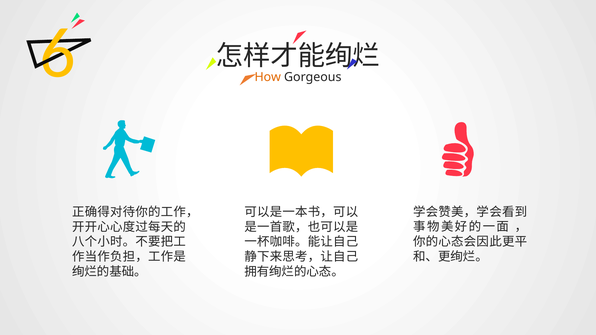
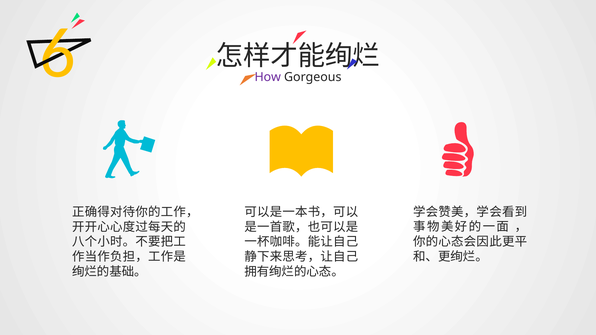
How colour: orange -> purple (268, 77)
